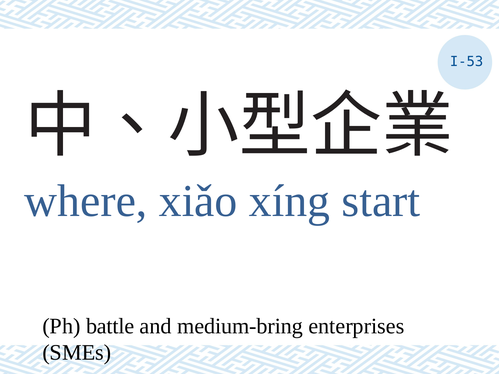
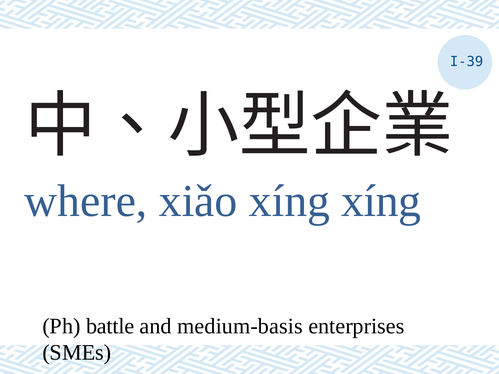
I-53: I-53 -> I-39 (467, 62)
xíng start: start -> xíng (381, 201)
medium-bring: medium-bring -> medium-basis (240, 326)
